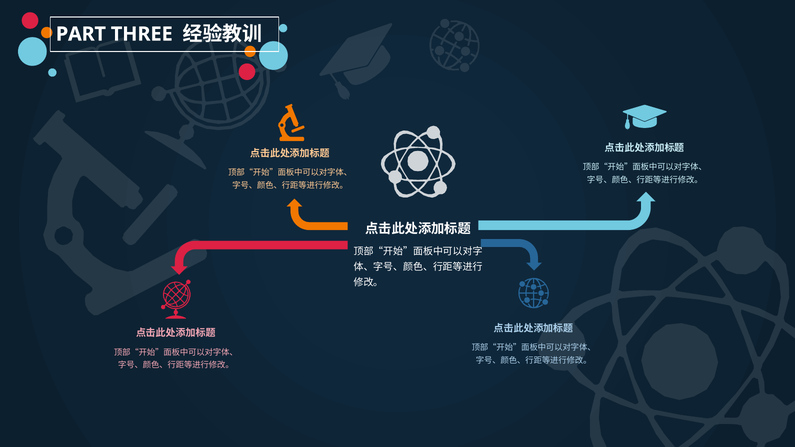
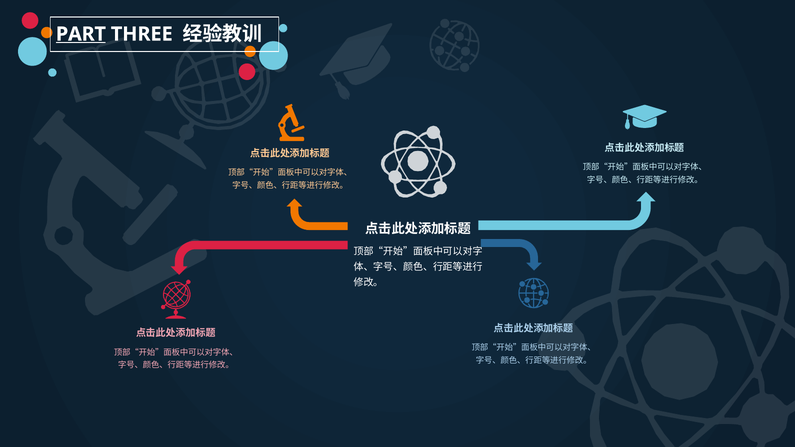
PART underline: none -> present (81, 34)
